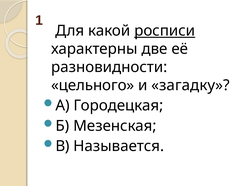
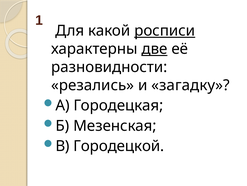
две underline: none -> present (154, 49)
цельного: цельного -> резались (93, 85)
Называется: Называется -> Городецкой (119, 145)
